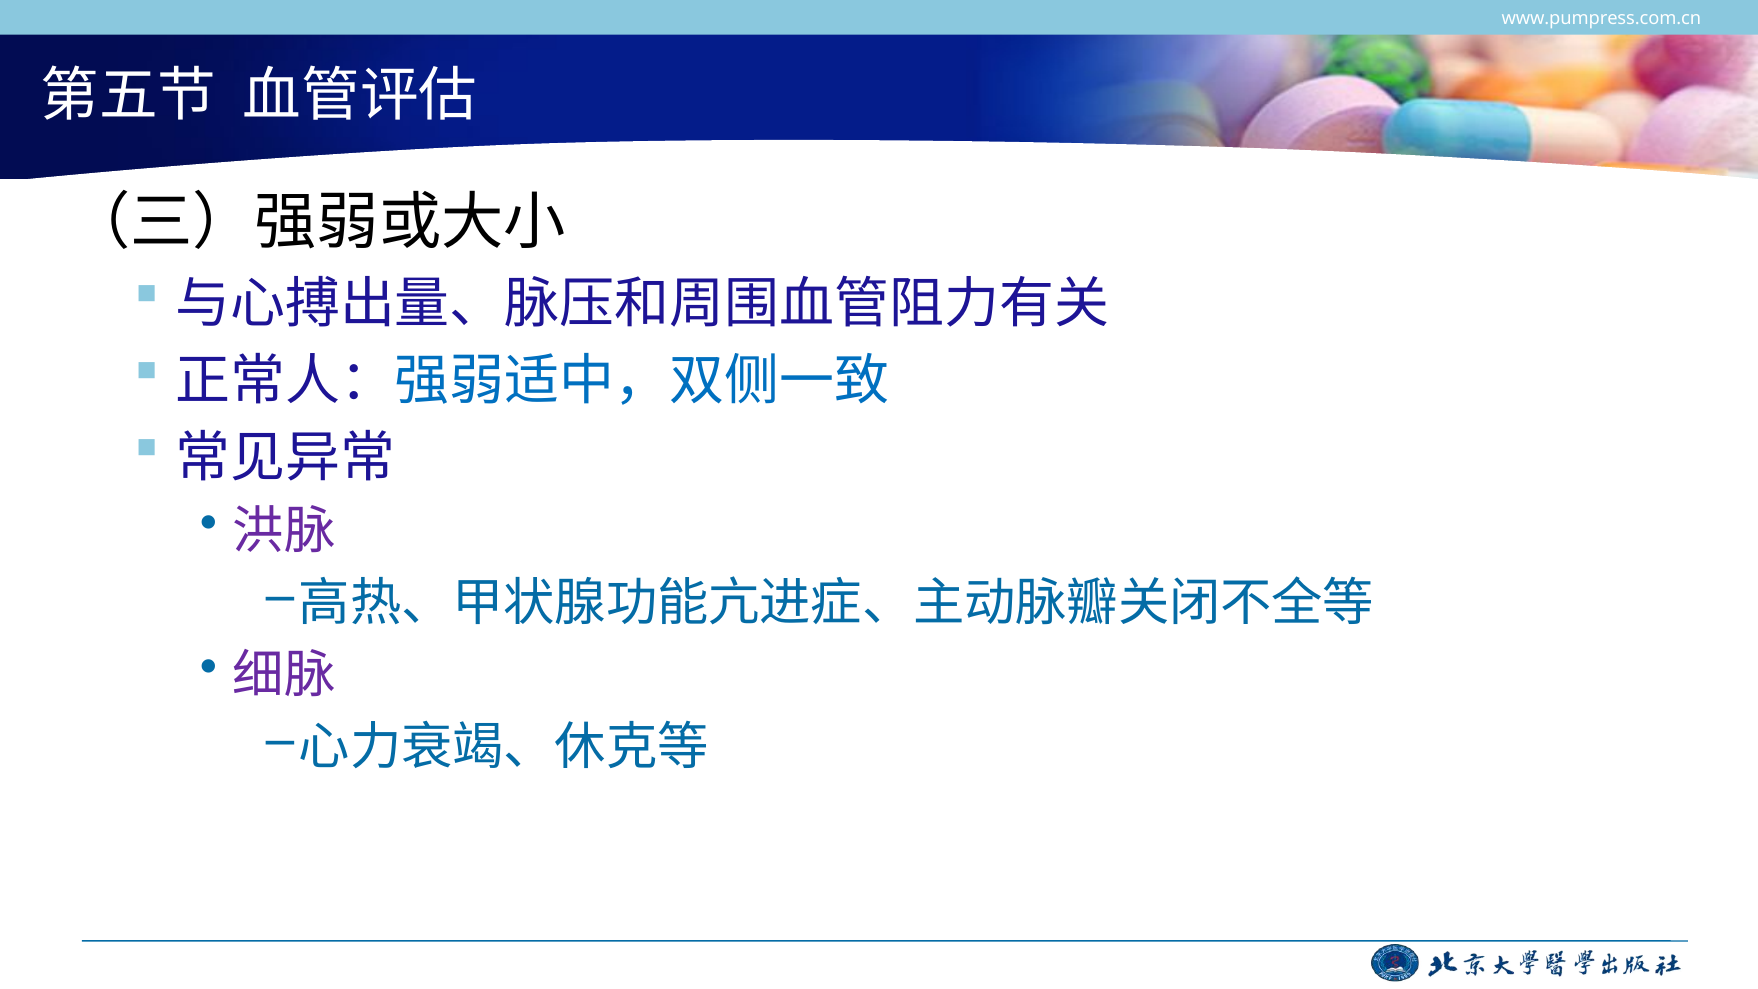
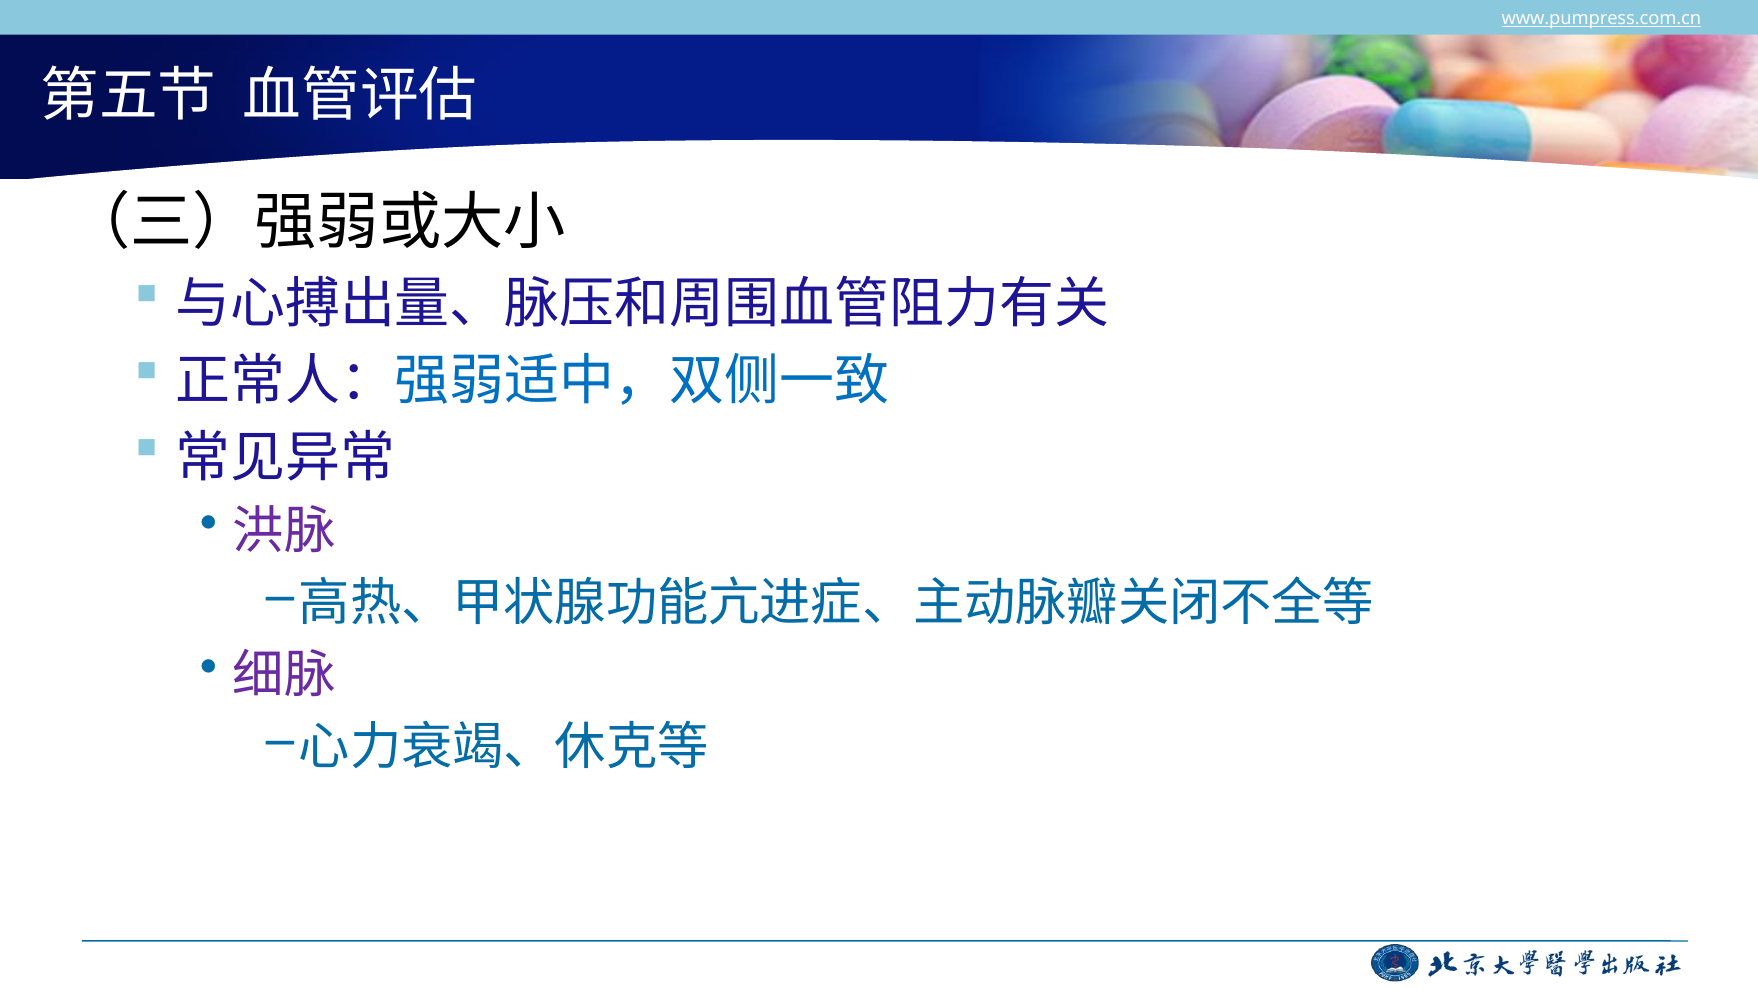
www.pumpress.com.cn underline: none -> present (1601, 19)
